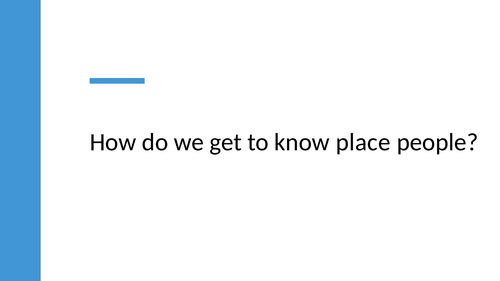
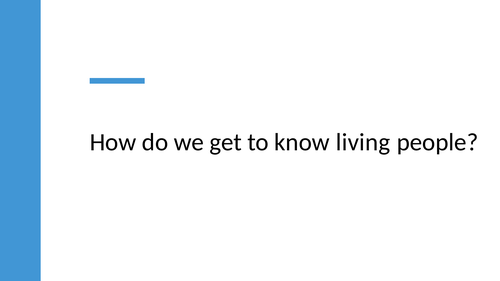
place: place -> living (363, 142)
